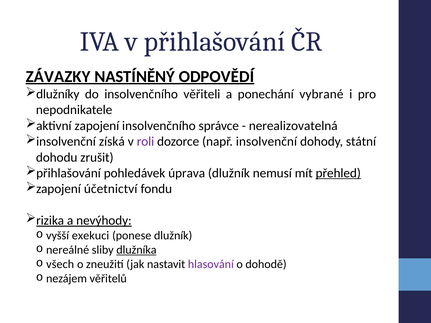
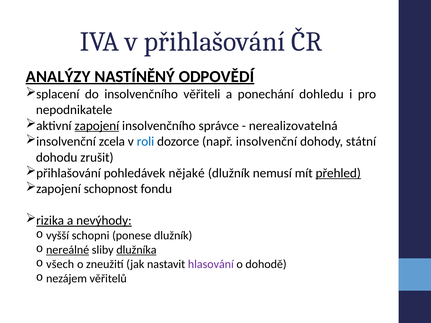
ZÁVAZKY: ZÁVAZKY -> ANALÝZY (58, 77)
dlužníky: dlužníky -> splacení (58, 94)
vybrané: vybrané -> dohledu (321, 94)
zapojení underline: none -> present (97, 126)
získá: získá -> zcela (112, 142)
roli colour: purple -> blue (145, 142)
úprava: úprava -> nějaké (187, 173)
účetnictví: účetnictví -> schopnost (111, 189)
exekuci: exekuci -> schopni (91, 236)
nereálné underline: none -> present (68, 250)
